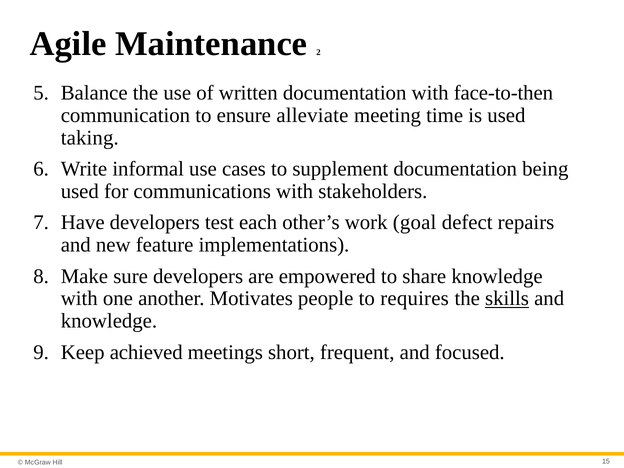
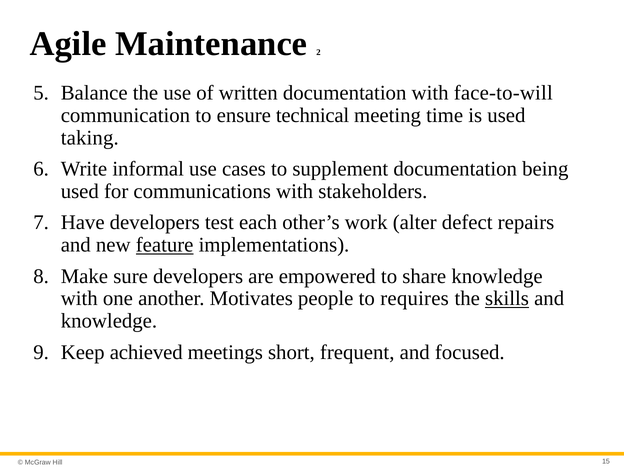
face-to-then: face-to-then -> face-to-will (503, 93)
alleviate: alleviate -> technical (313, 115)
goal: goal -> alter (415, 223)
feature underline: none -> present (165, 245)
